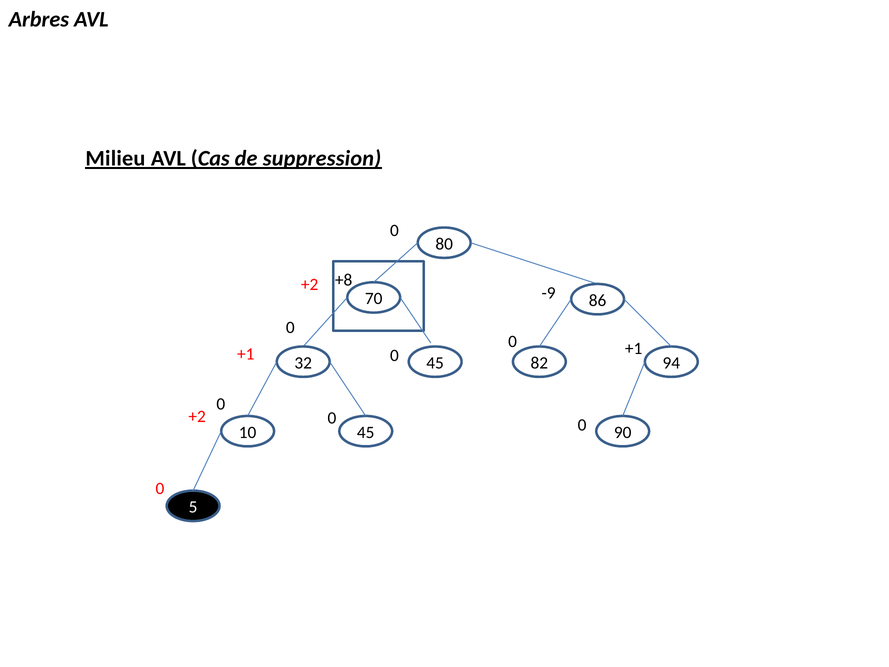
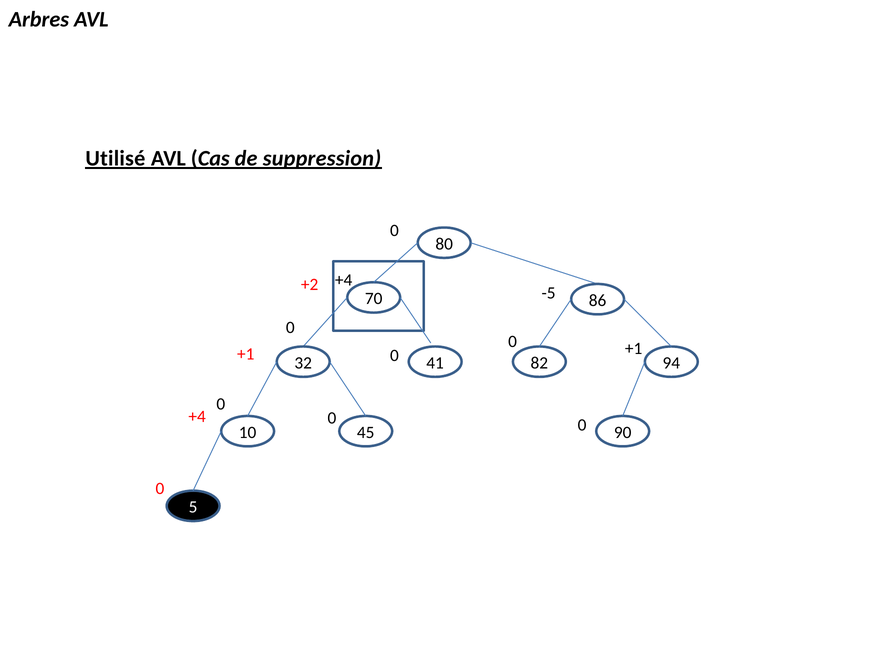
Milieu: Milieu -> Utilisé (115, 158)
+8: +8 -> +4 (344, 280)
-9: -9 -> -5 (549, 293)
32 45: 45 -> 41 (435, 363)
+2: +2 -> +4 (197, 416)
